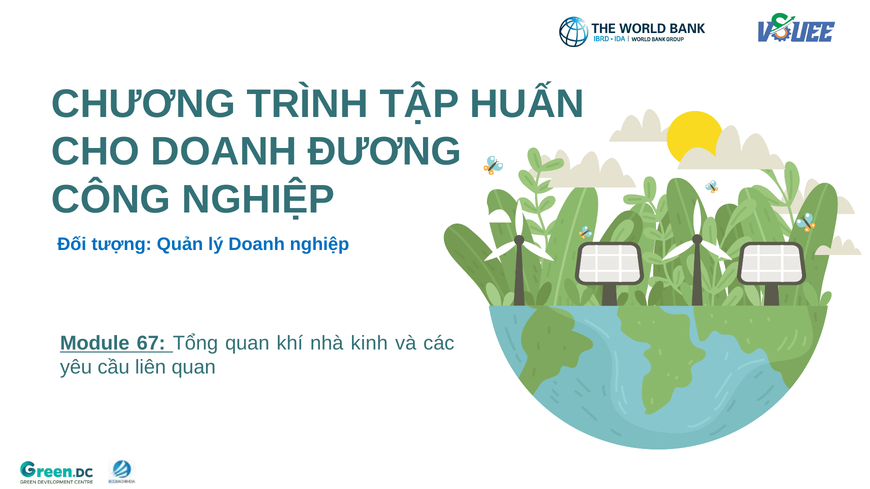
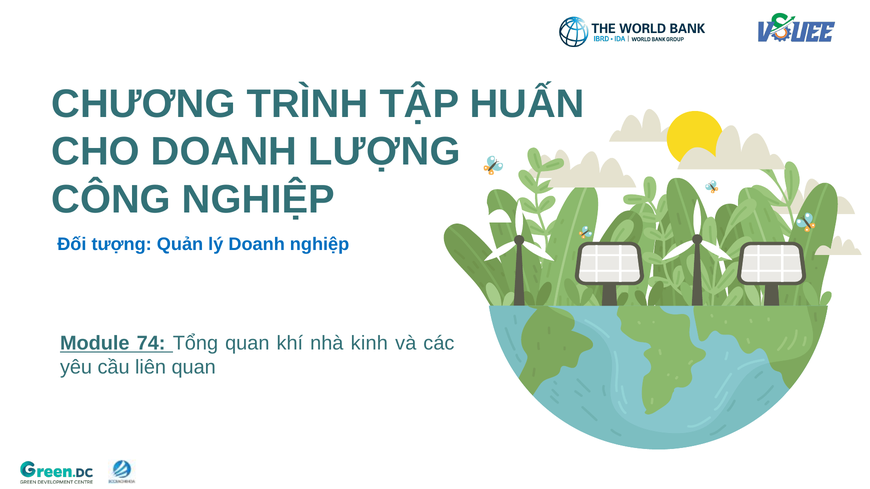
ĐƯƠNG: ĐƯƠNG -> LƯỢNG (384, 152)
67: 67 -> 74 (151, 344)
